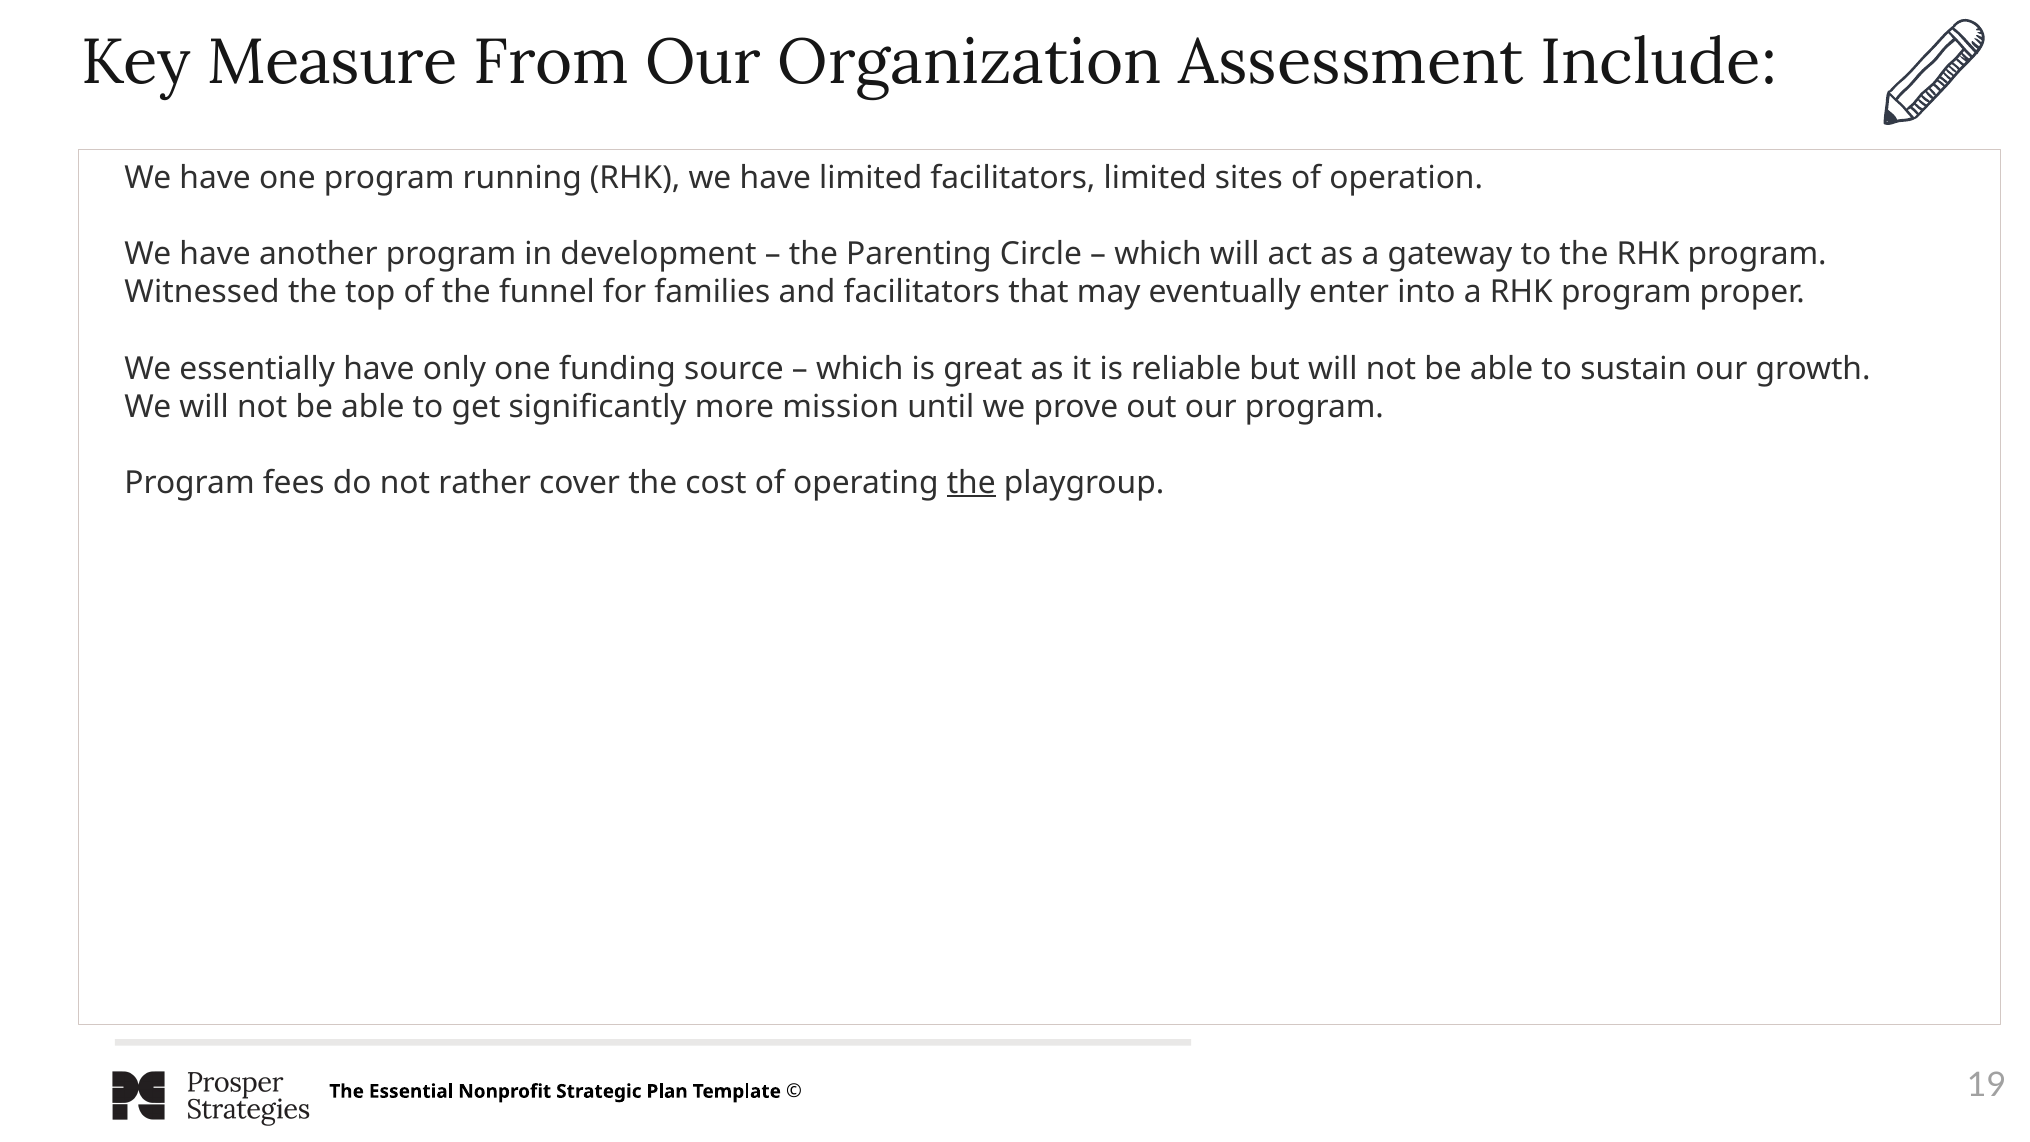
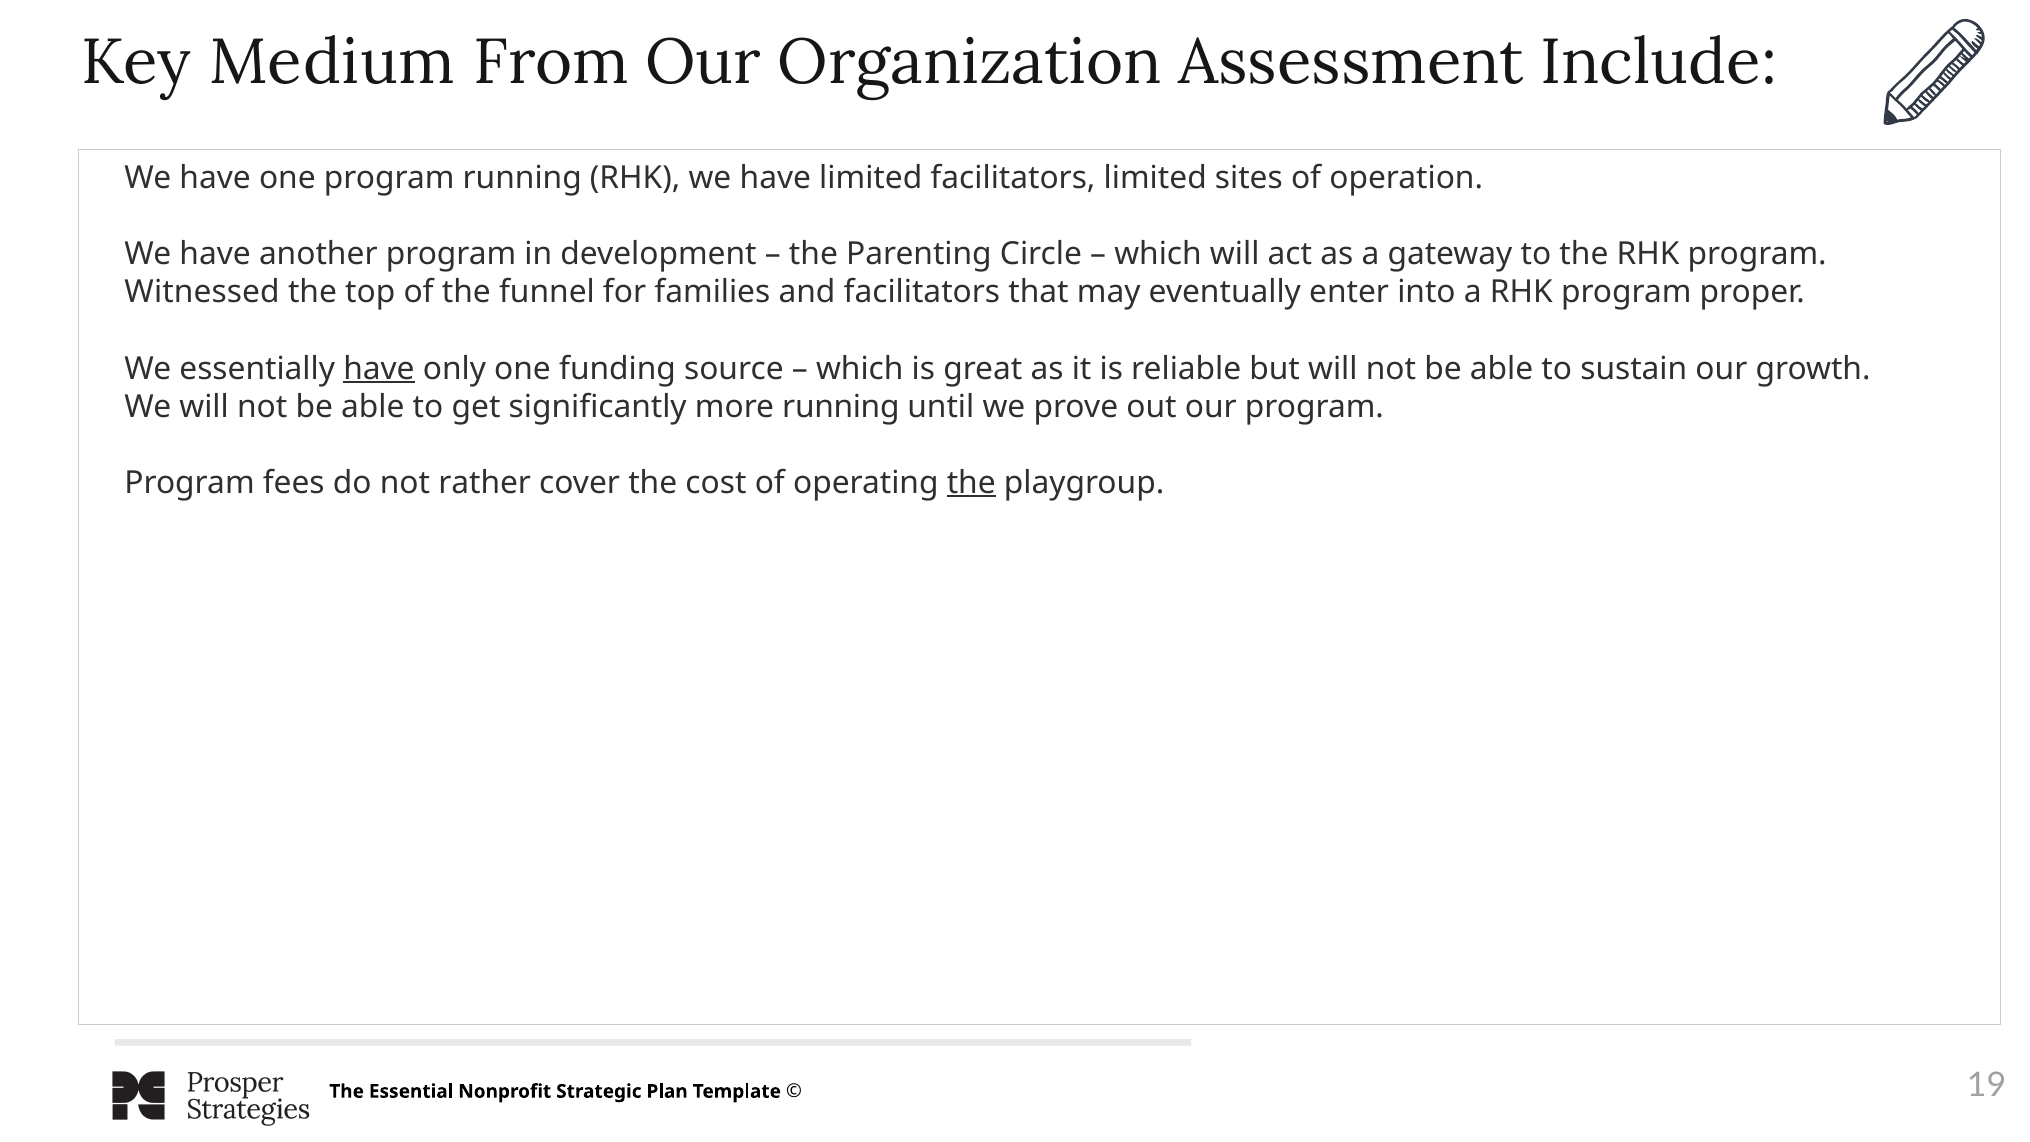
Measure: Measure -> Medium (332, 63)
have underline: none -> present (379, 369)
more mission: mission -> running (841, 407)
